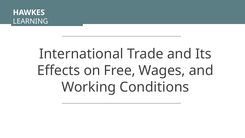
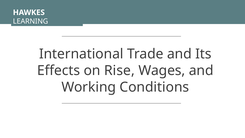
Free: Free -> Rise (119, 70)
